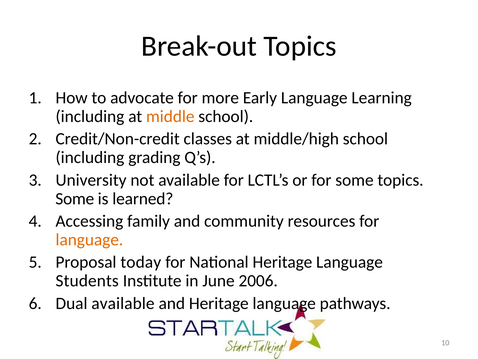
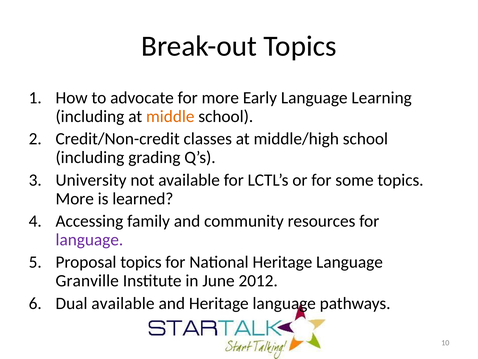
Some: Some -> More (75, 198)
language colour: orange -> purple (89, 239)
Proposal today: today -> topics (141, 262)
Students: Students -> Granville (87, 281)
2006: 2006 -> 2012 (258, 281)
